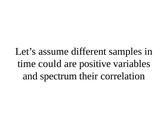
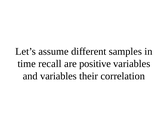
could: could -> recall (50, 64)
and spectrum: spectrum -> variables (58, 76)
